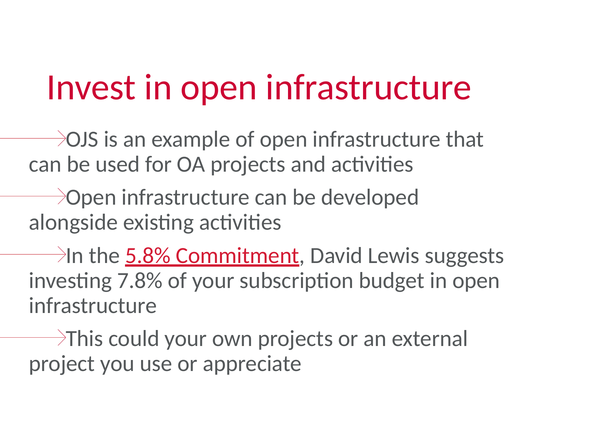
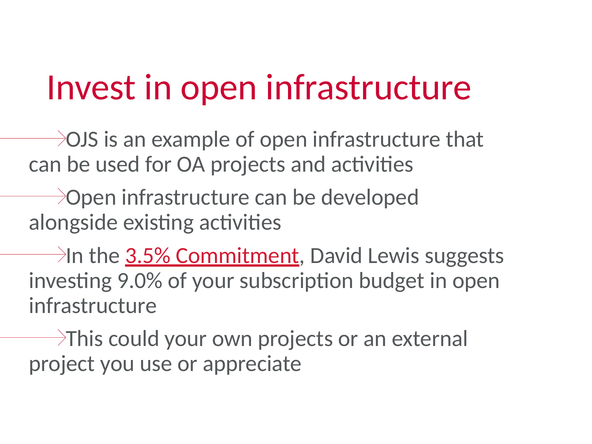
5.8%: 5.8% -> 3.5% (148, 256)
7.8%: 7.8% -> 9.0% (140, 281)
